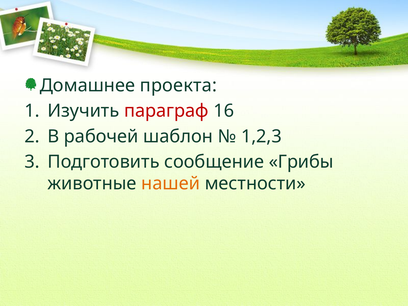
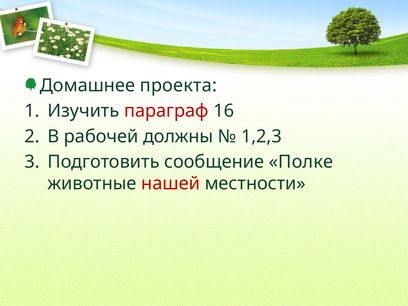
шаблон: шаблон -> должны (178, 136)
Грибы: Грибы -> Полке (301, 162)
нашей colour: orange -> red (171, 184)
